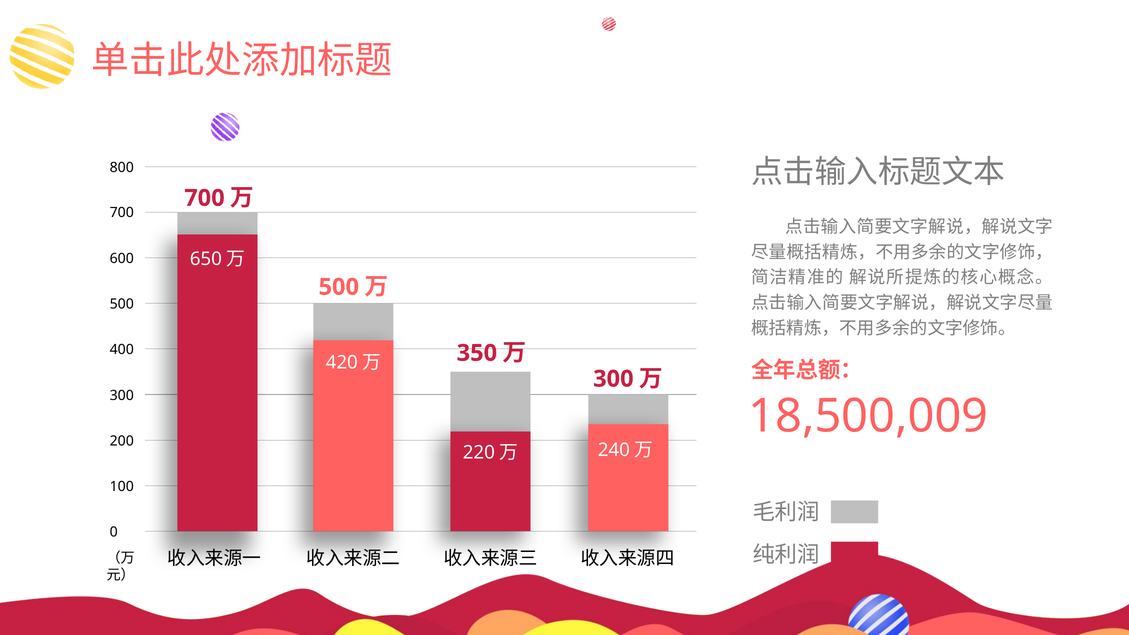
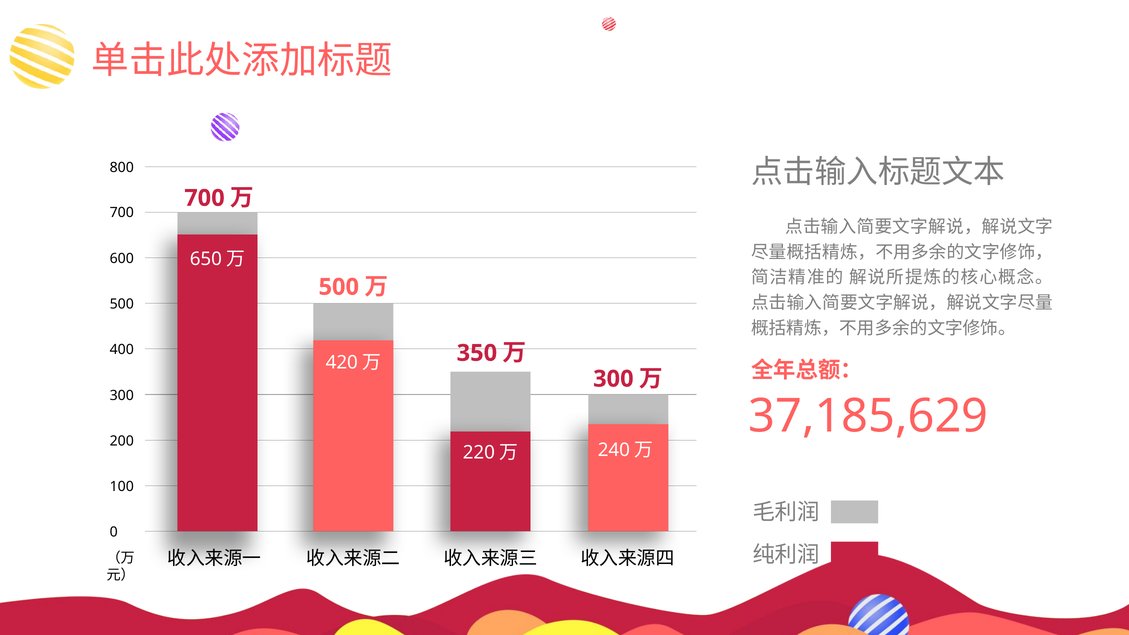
18,500,009: 18,500,009 -> 37,185,629 (868, 417)
